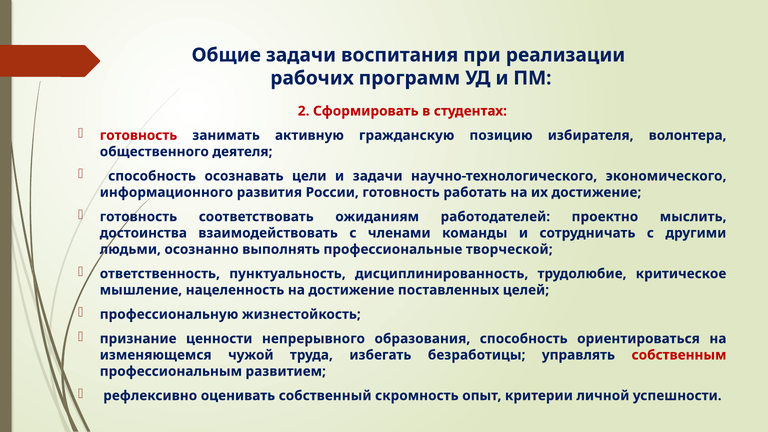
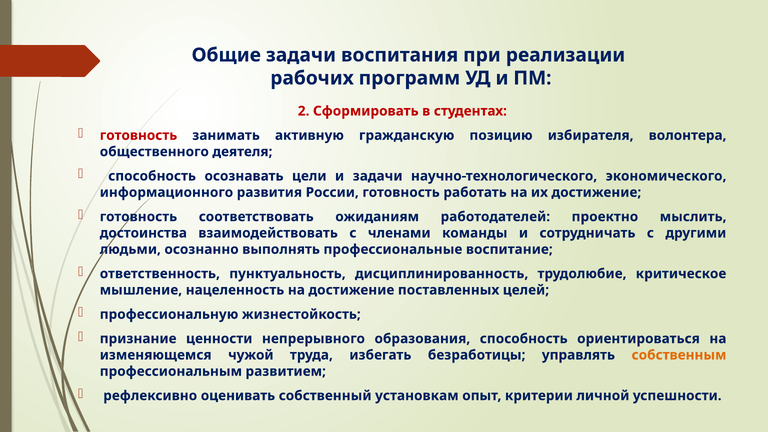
творческой: творческой -> воспитание (509, 249)
собственным colour: red -> orange (679, 355)
скромность: скромность -> установкам (417, 396)
